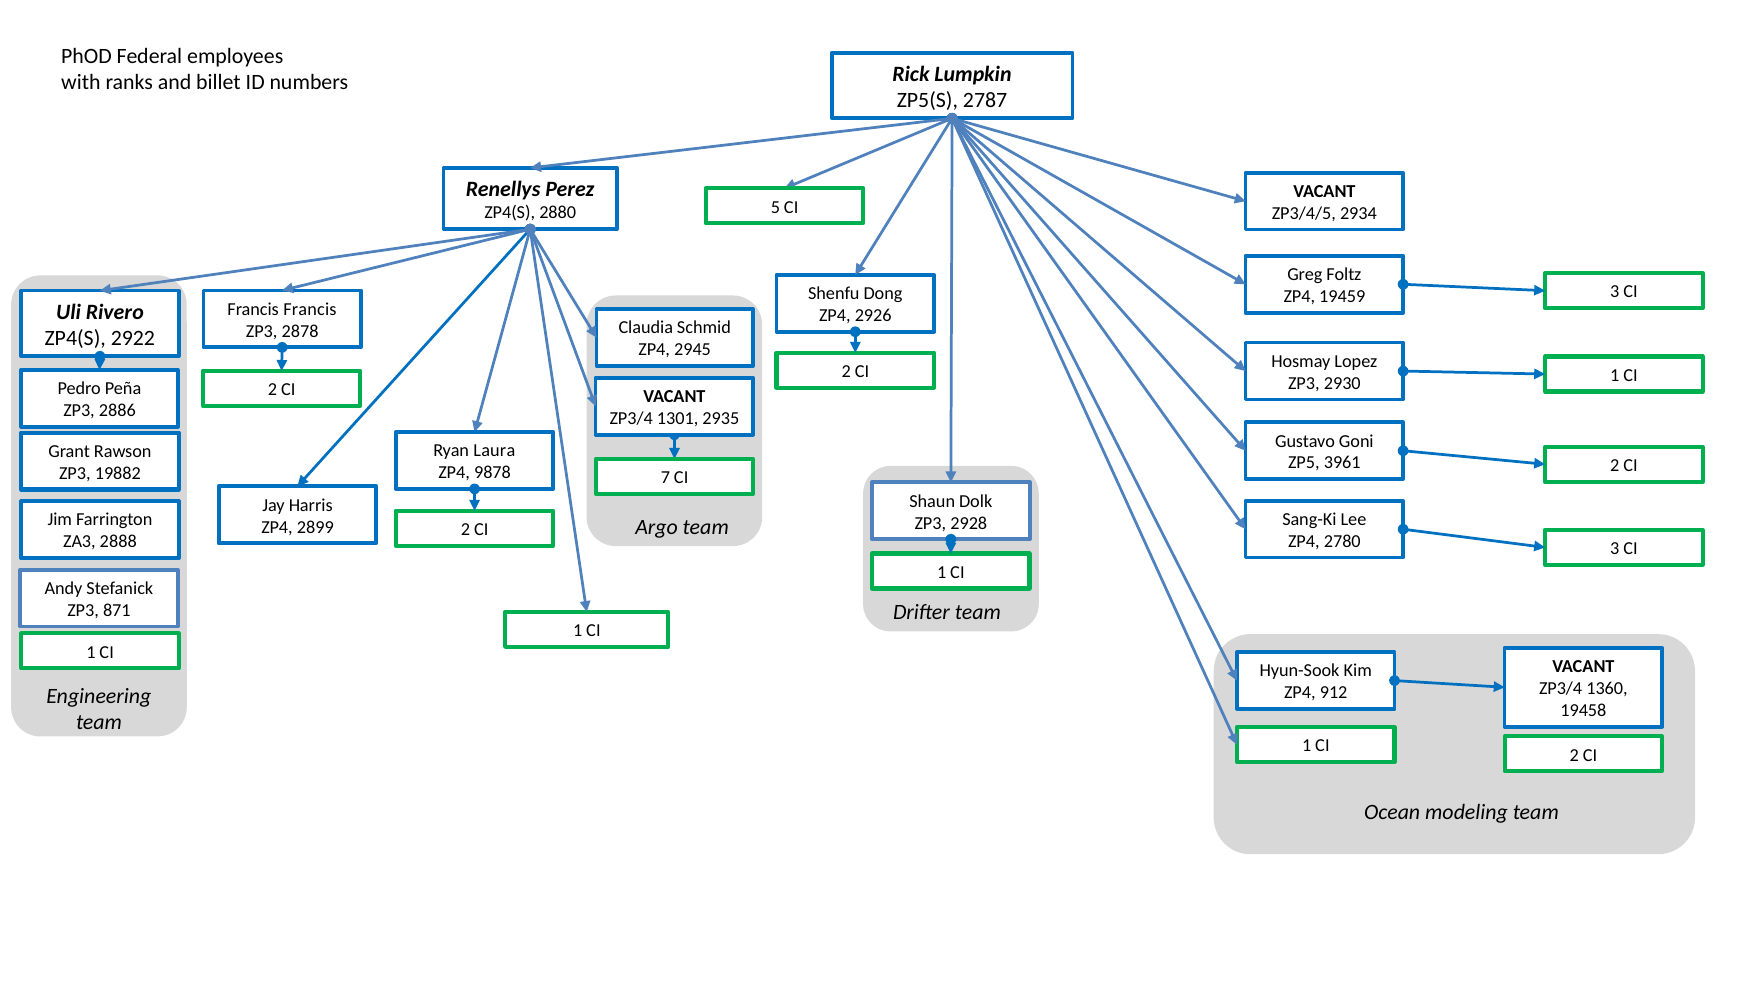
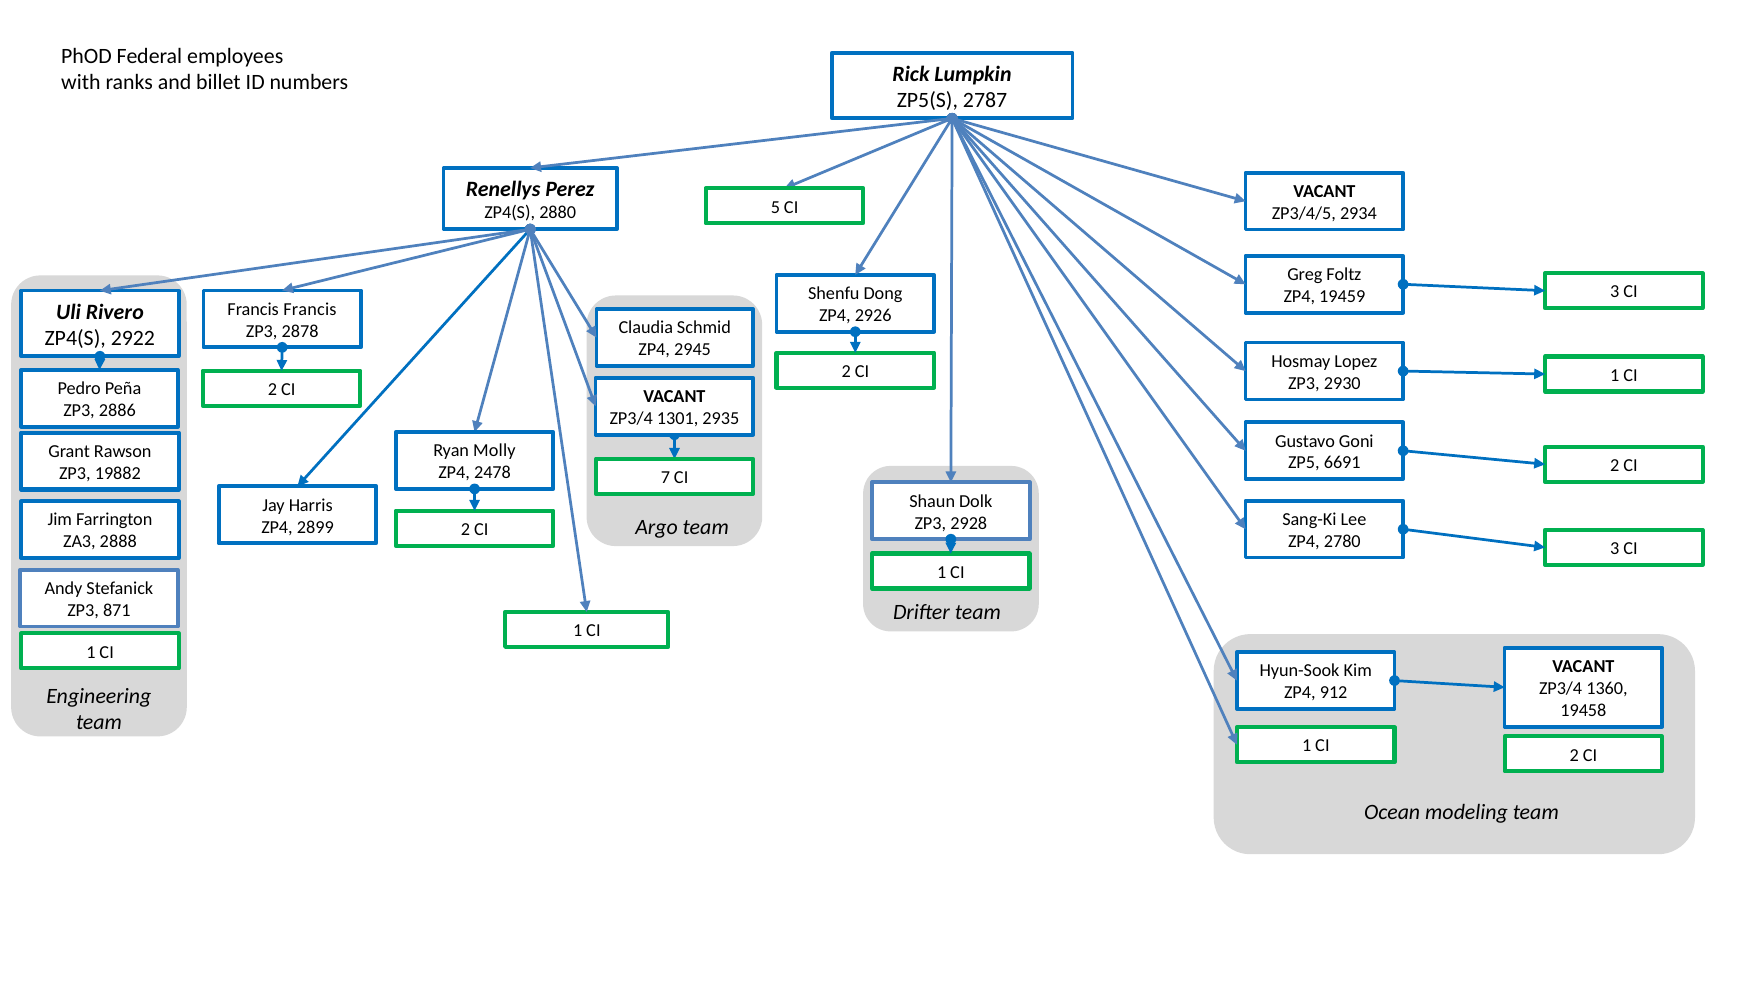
Laura: Laura -> Molly (494, 451)
3961: 3961 -> 6691 (1342, 463)
9878: 9878 -> 2478 (492, 473)
